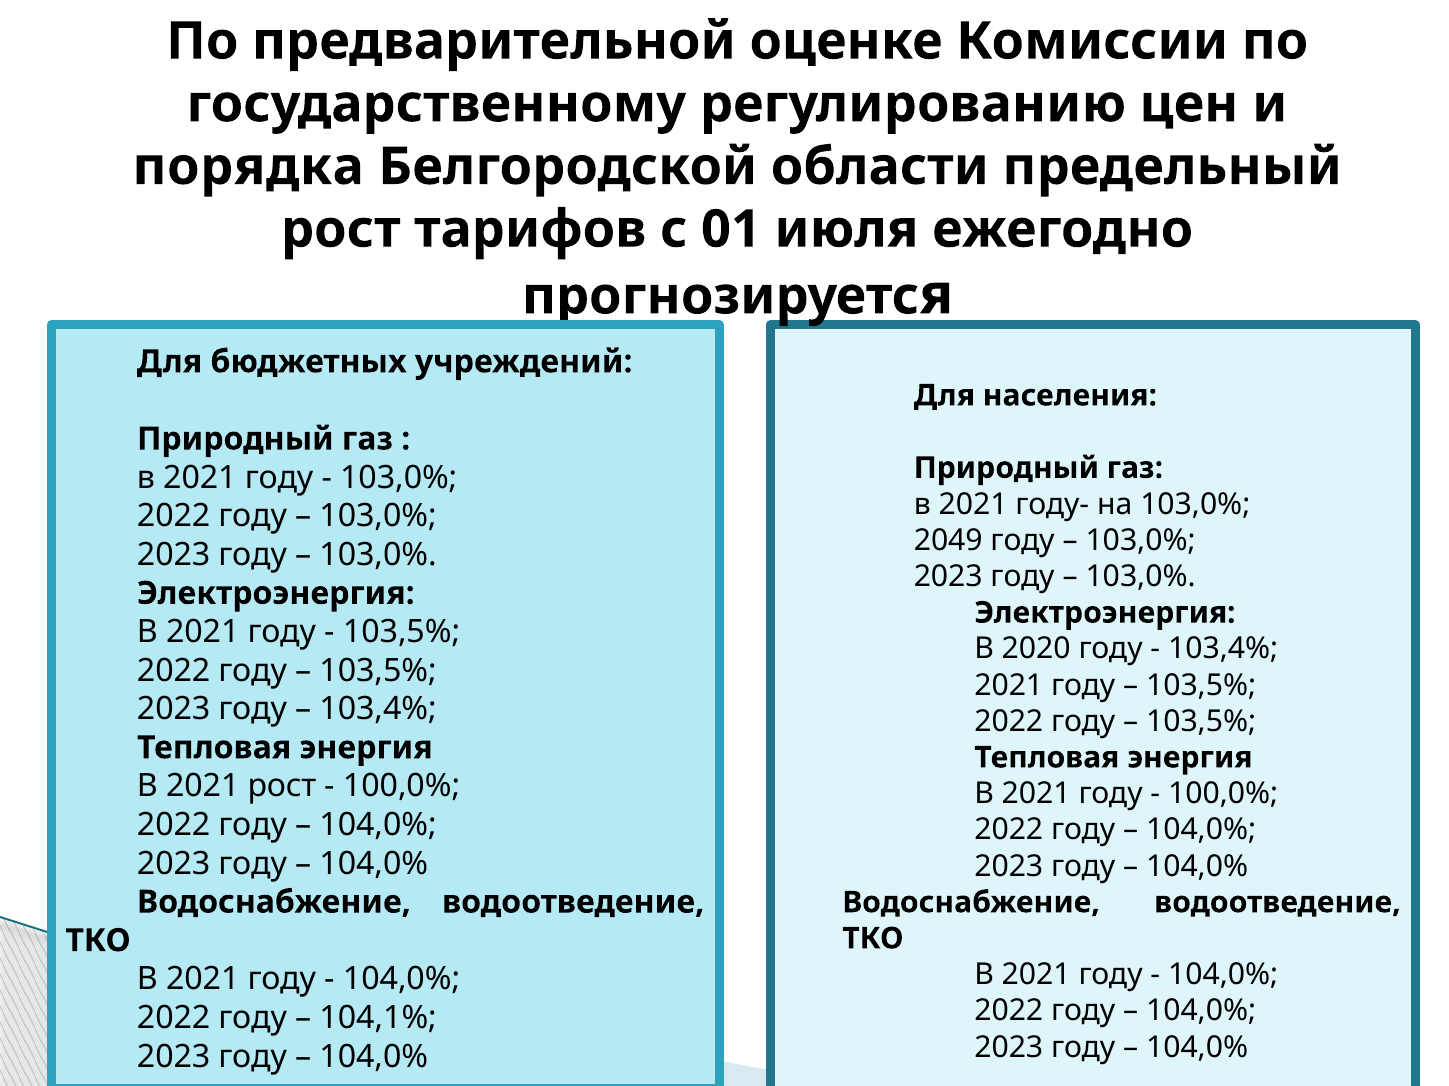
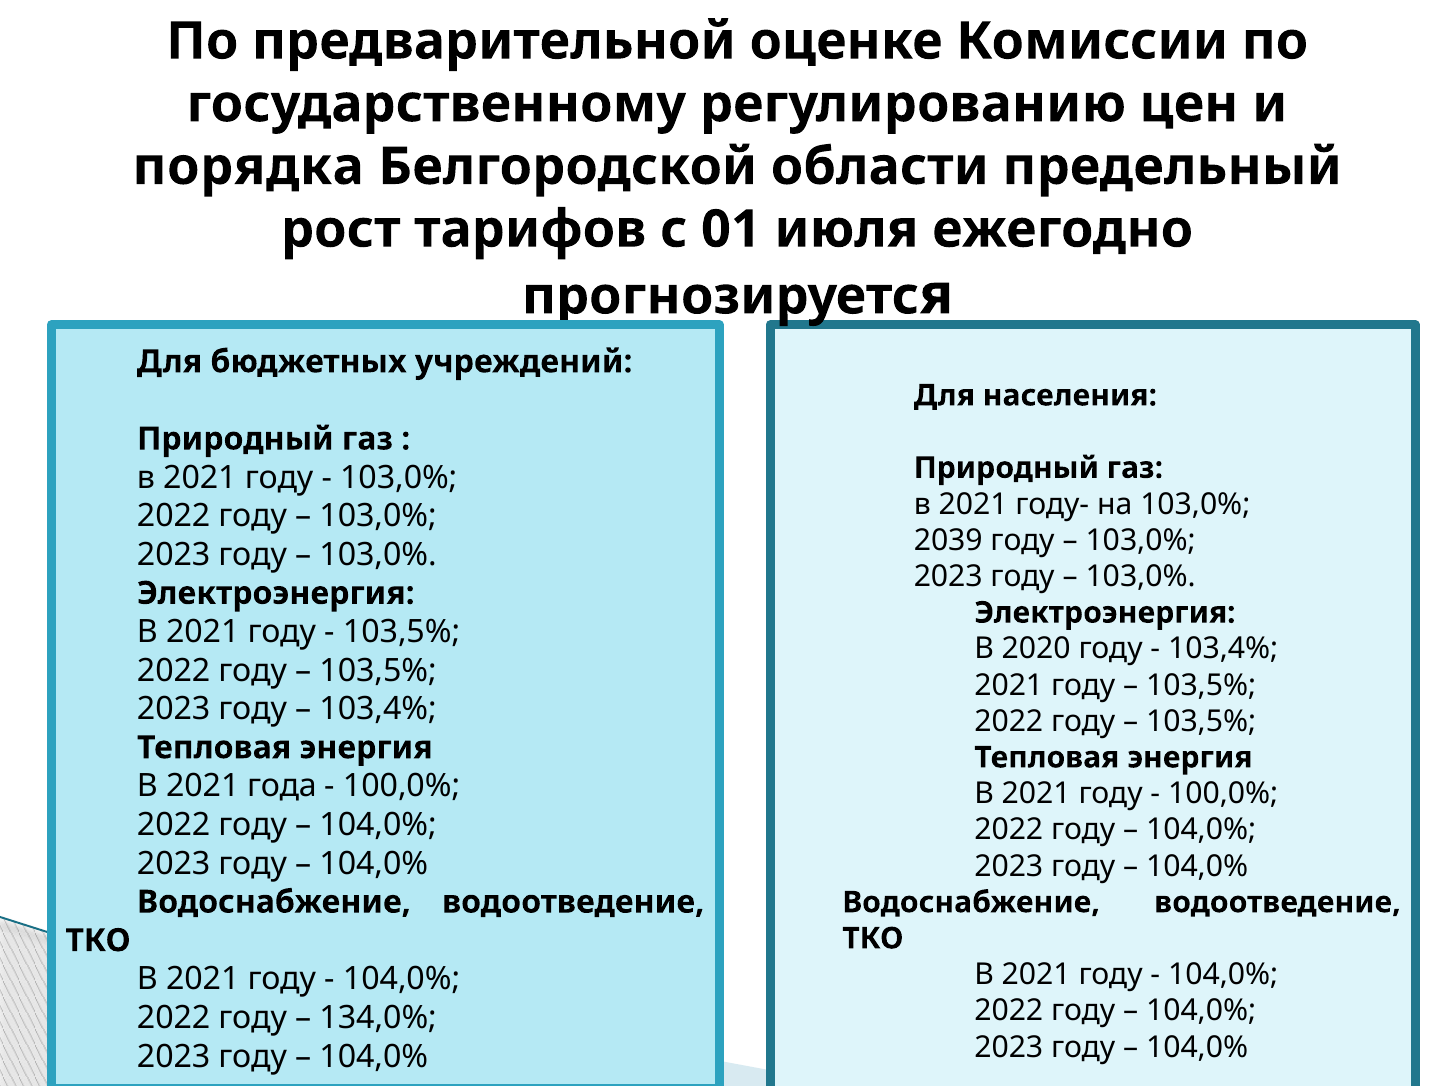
2049: 2049 -> 2039 (948, 541)
2021 рост: рост -> года (282, 787)
104,1%: 104,1% -> 134,0% (378, 1019)
